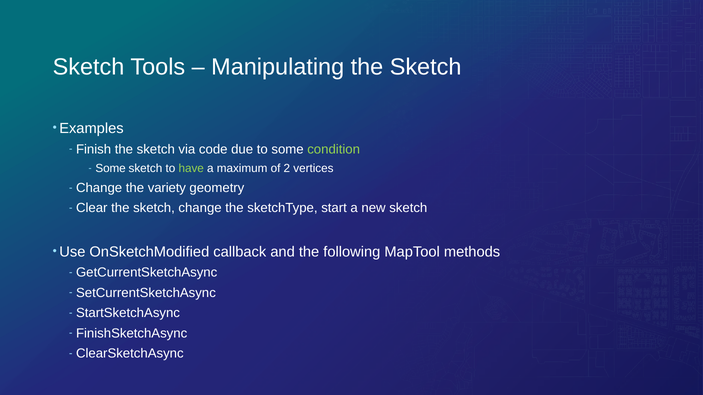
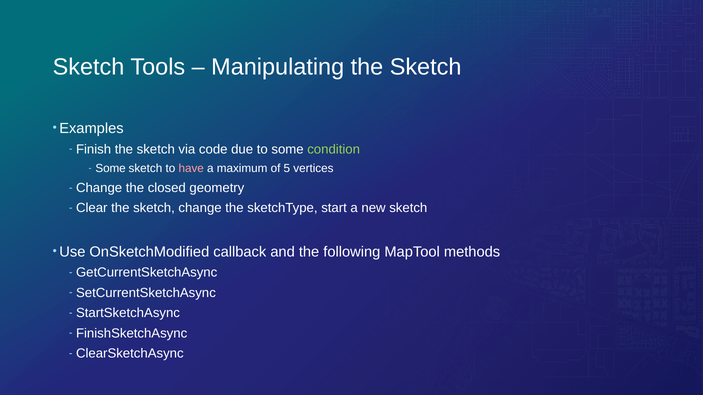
have colour: light green -> pink (191, 169)
2: 2 -> 5 (287, 169)
variety: variety -> closed (167, 188)
